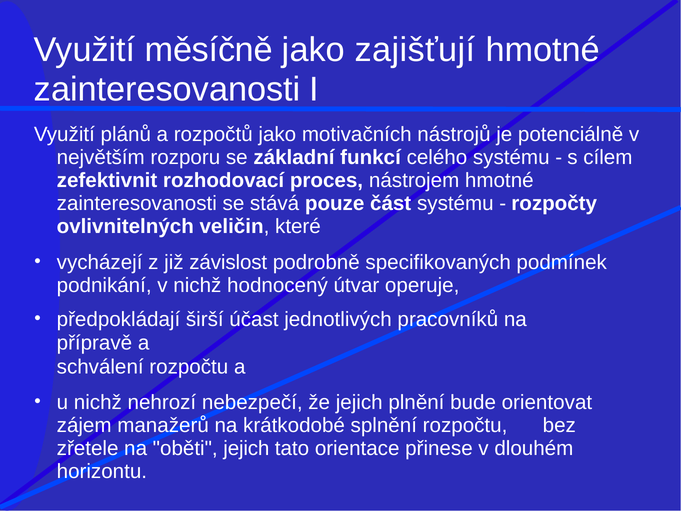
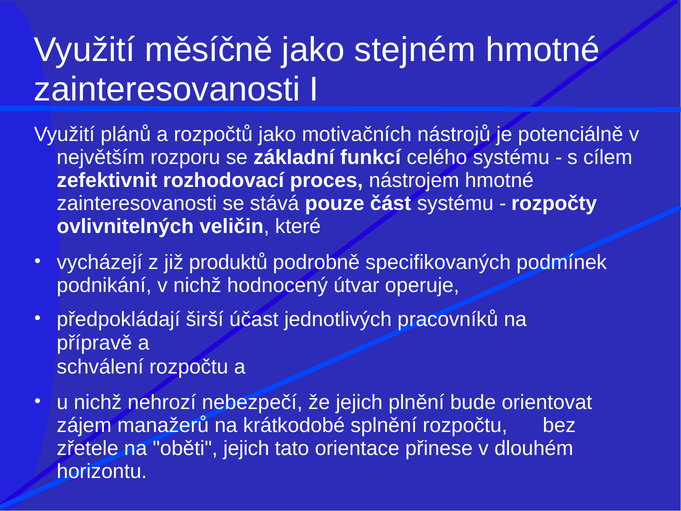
zajišťují: zajišťují -> stejném (415, 50)
závislost: závislost -> produktů (228, 262)
